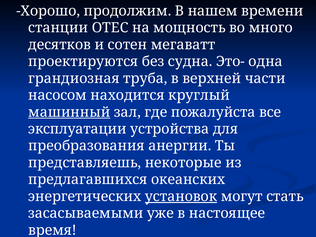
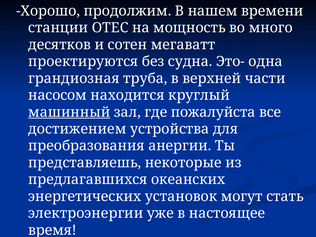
эксплуатации: эксплуатации -> достижением (77, 129)
установок underline: present -> none (181, 196)
засасываемыми: засасываемыми -> электроэнергии (86, 213)
